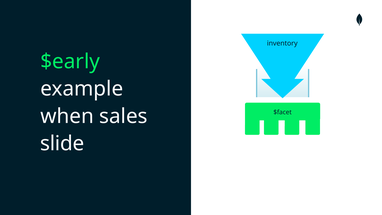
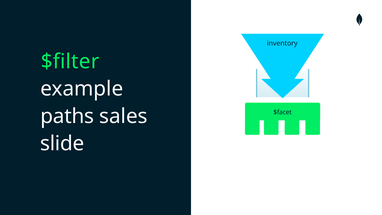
$early: $early -> $filter (70, 62)
when: when -> paths (67, 116)
